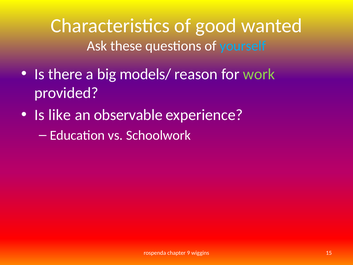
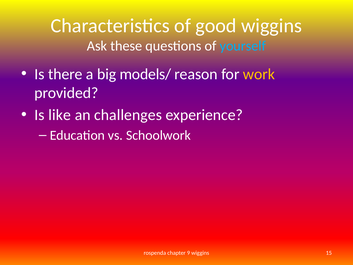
good wanted: wanted -> wiggins (272, 26)
work colour: light green -> yellow (259, 74)
observable: observable -> challenges (128, 115)
